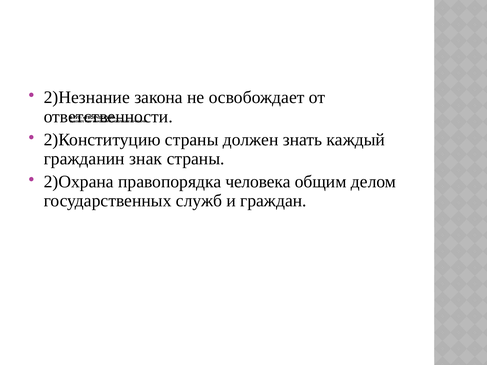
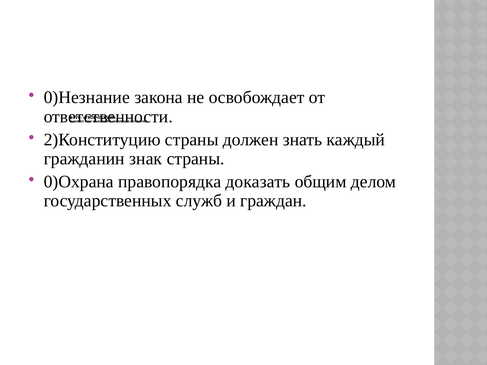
2)Незнание: 2)Незнание -> 0)Незнание (87, 98)
2)Охрана: 2)Охрана -> 0)Охрана (79, 182)
человека: человека -> доказать (258, 182)
